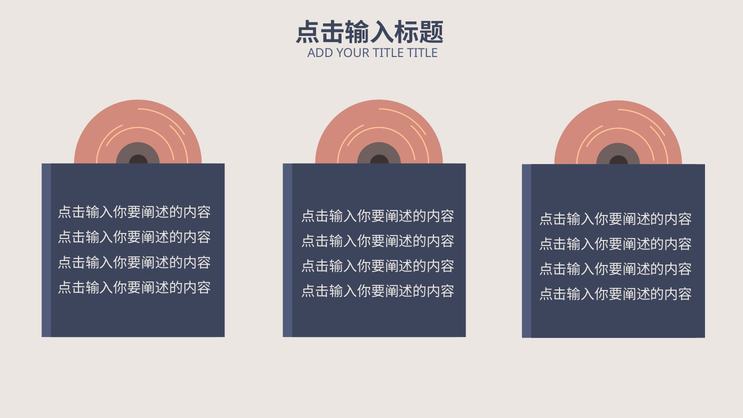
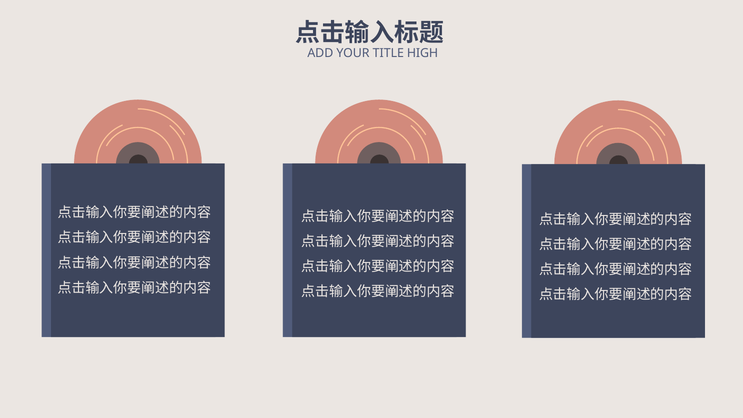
TITLE TITLE: TITLE -> HIGH (423, 53)
